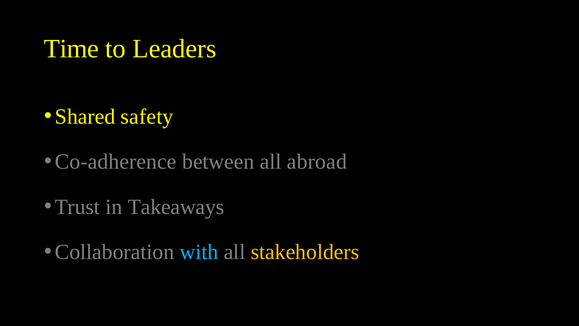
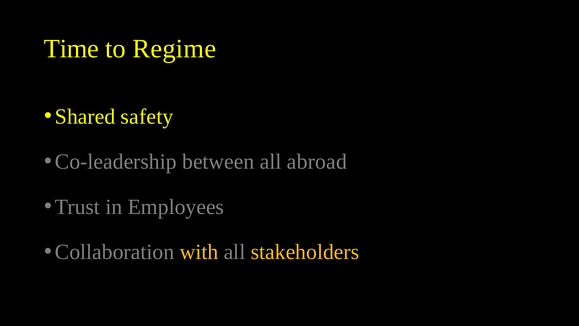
Leaders: Leaders -> Regime (174, 49)
Co-adherence: Co-adherence -> Co-leadership (116, 162)
Takeaways: Takeaways -> Employees (176, 207)
with colour: light blue -> yellow (199, 252)
